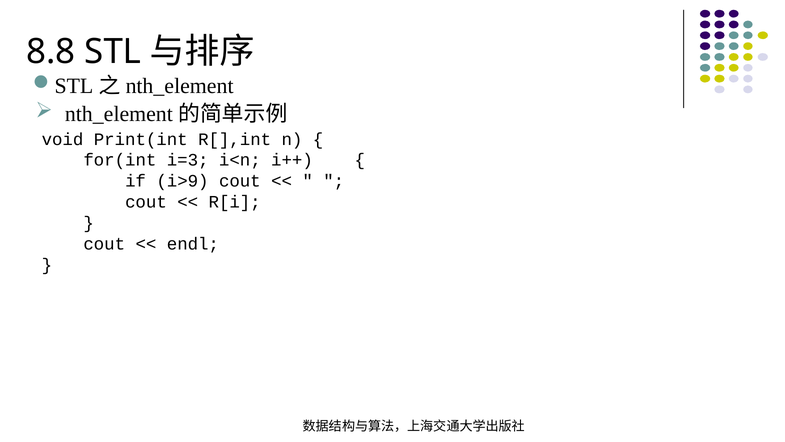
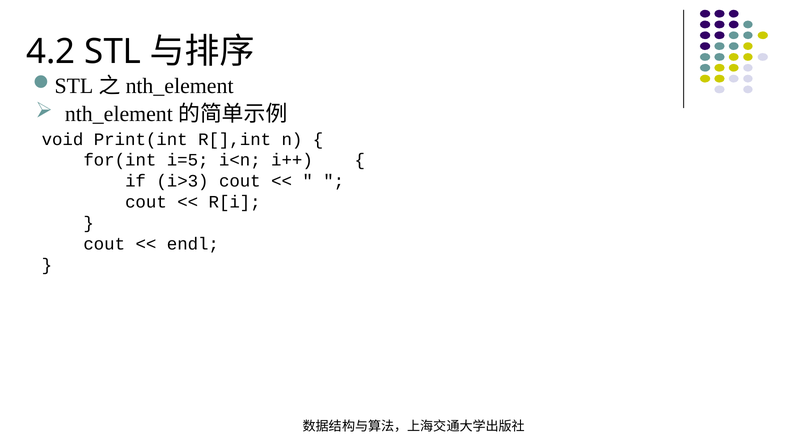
8.8: 8.8 -> 4.2 (51, 52)
i=3: i=3 -> i=5 (188, 160)
i>9: i>9 -> i>3 (182, 181)
